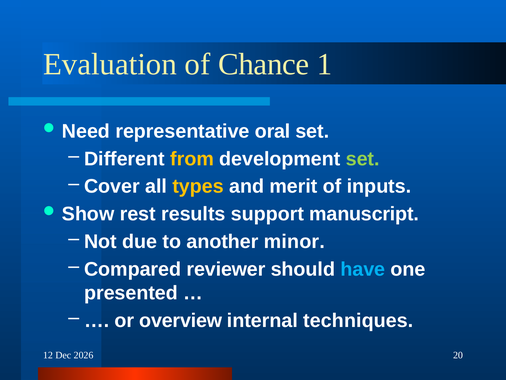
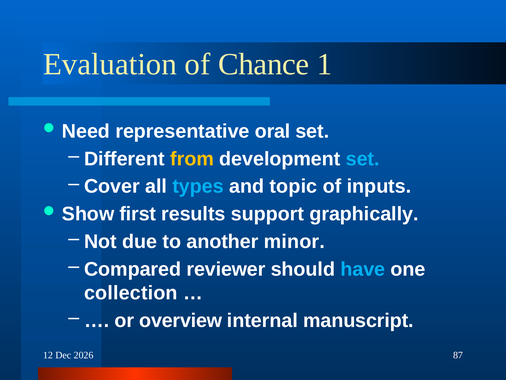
set colour: light green -> light blue (363, 159)
types colour: yellow -> light blue (198, 186)
merit: merit -> topic (293, 186)
rest: rest -> first (138, 214)
manuscript: manuscript -> graphically (364, 214)
presented: presented -> collection (131, 293)
techniques: techniques -> manuscript (358, 320)
20: 20 -> 87 (458, 355)
